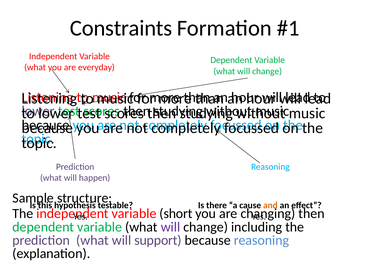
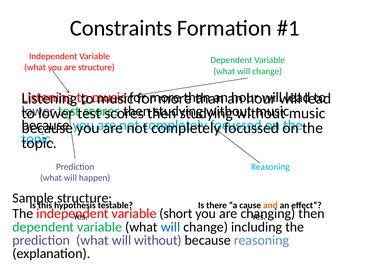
are everyday: everyday -> structure (96, 67)
will colour: purple -> blue (170, 227)
will support: support -> without (158, 240)
